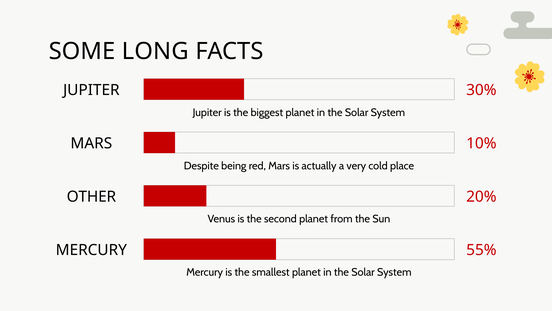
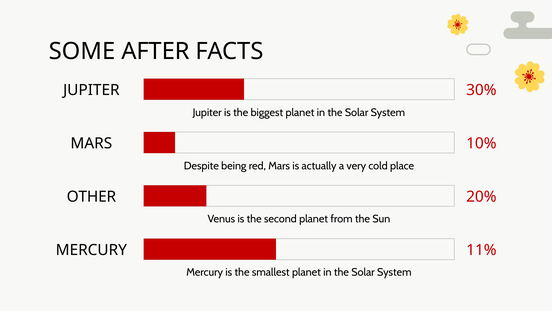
LONG: LONG -> AFTER (155, 51)
55%: 55% -> 11% (481, 250)
